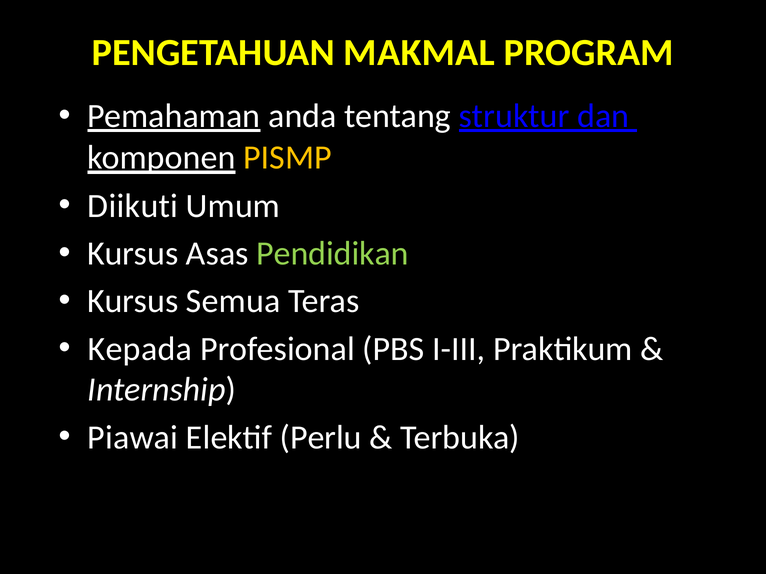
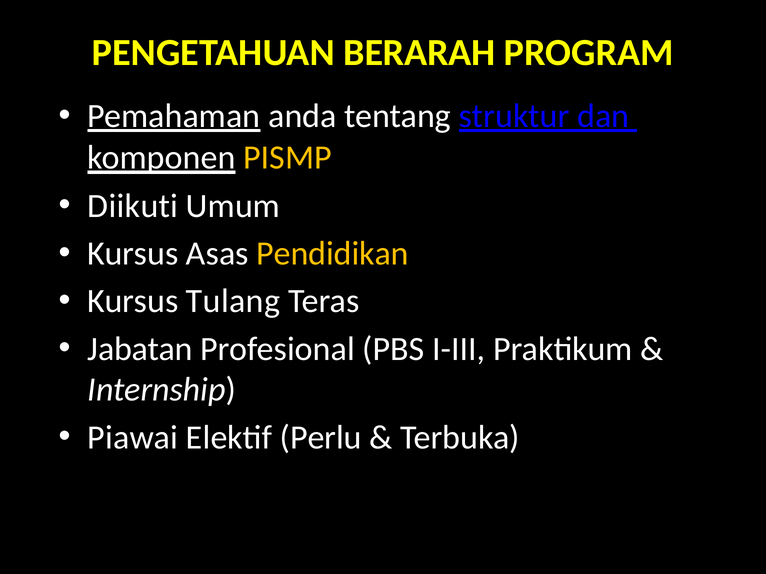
MAKMAL: MAKMAL -> BERARAH (419, 52)
Pendidikan colour: light green -> yellow (333, 254)
Semua: Semua -> Tulang (233, 301)
Kepada: Kepada -> Jabatan (140, 349)
